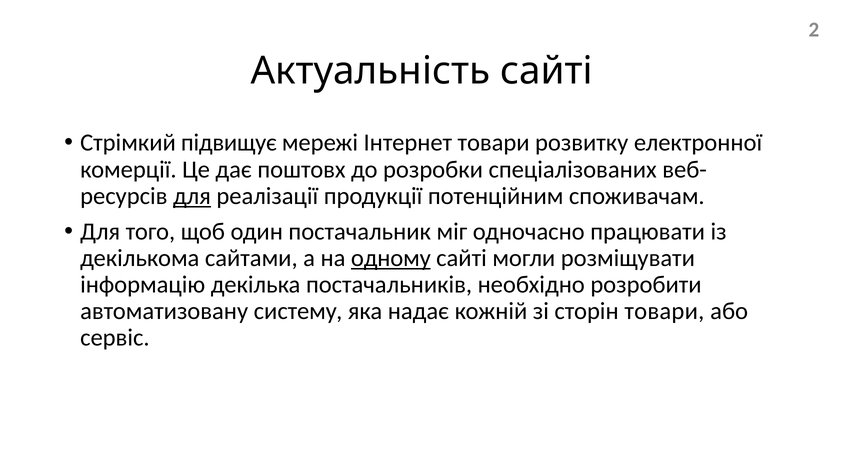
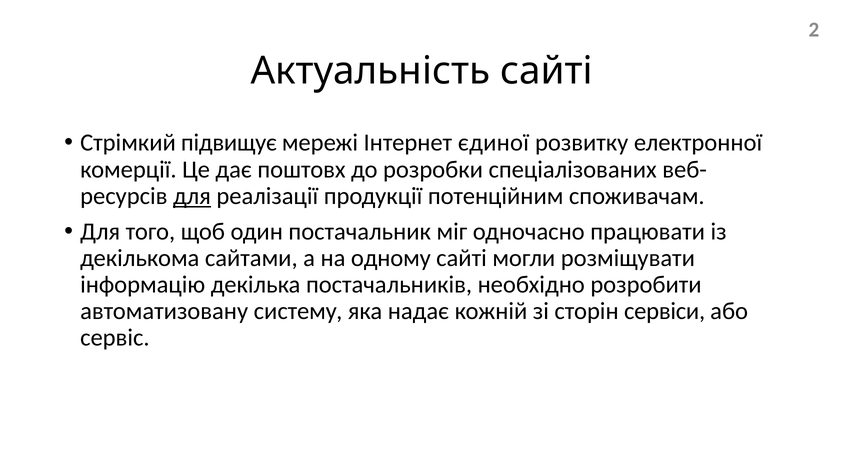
Інтернет товари: товари -> єдиної (493, 143)
одному underline: present -> none (391, 258)
сторін товари: товари -> сервіси (665, 311)
